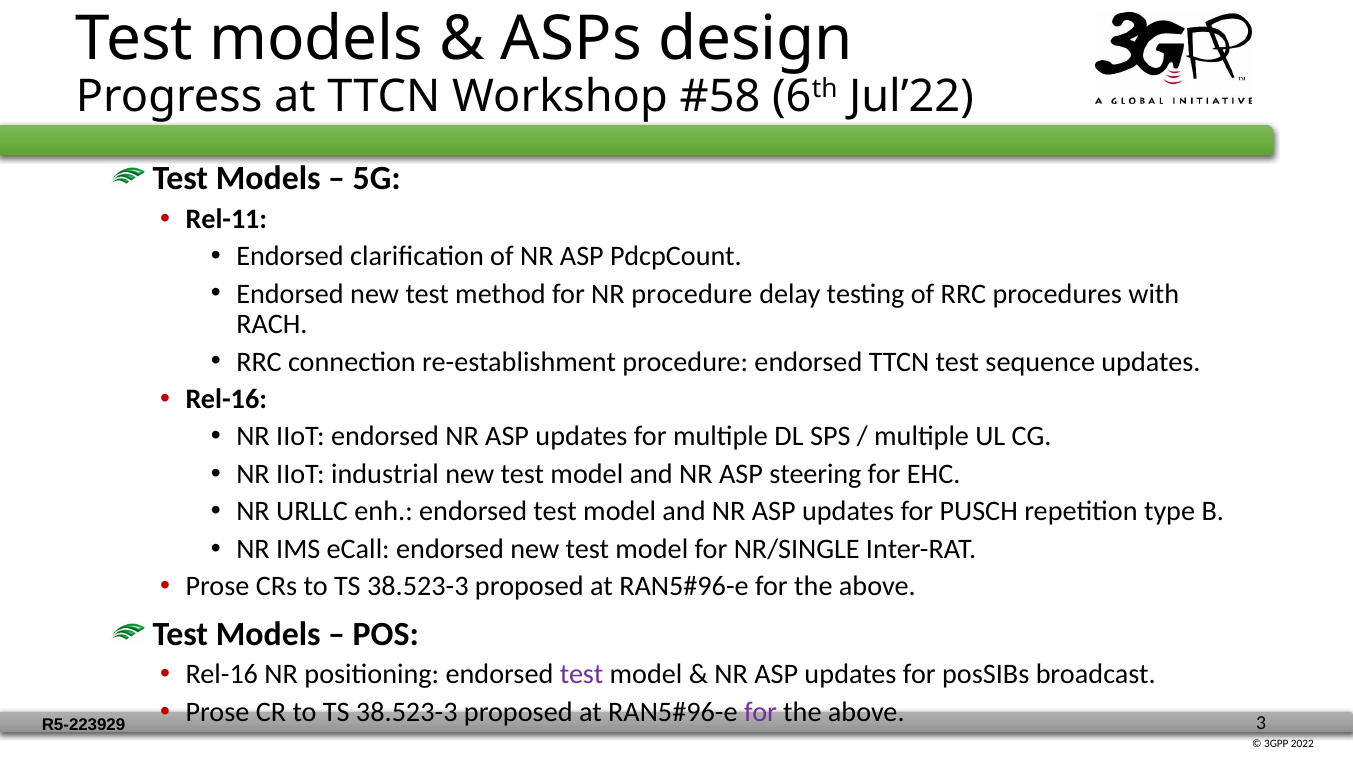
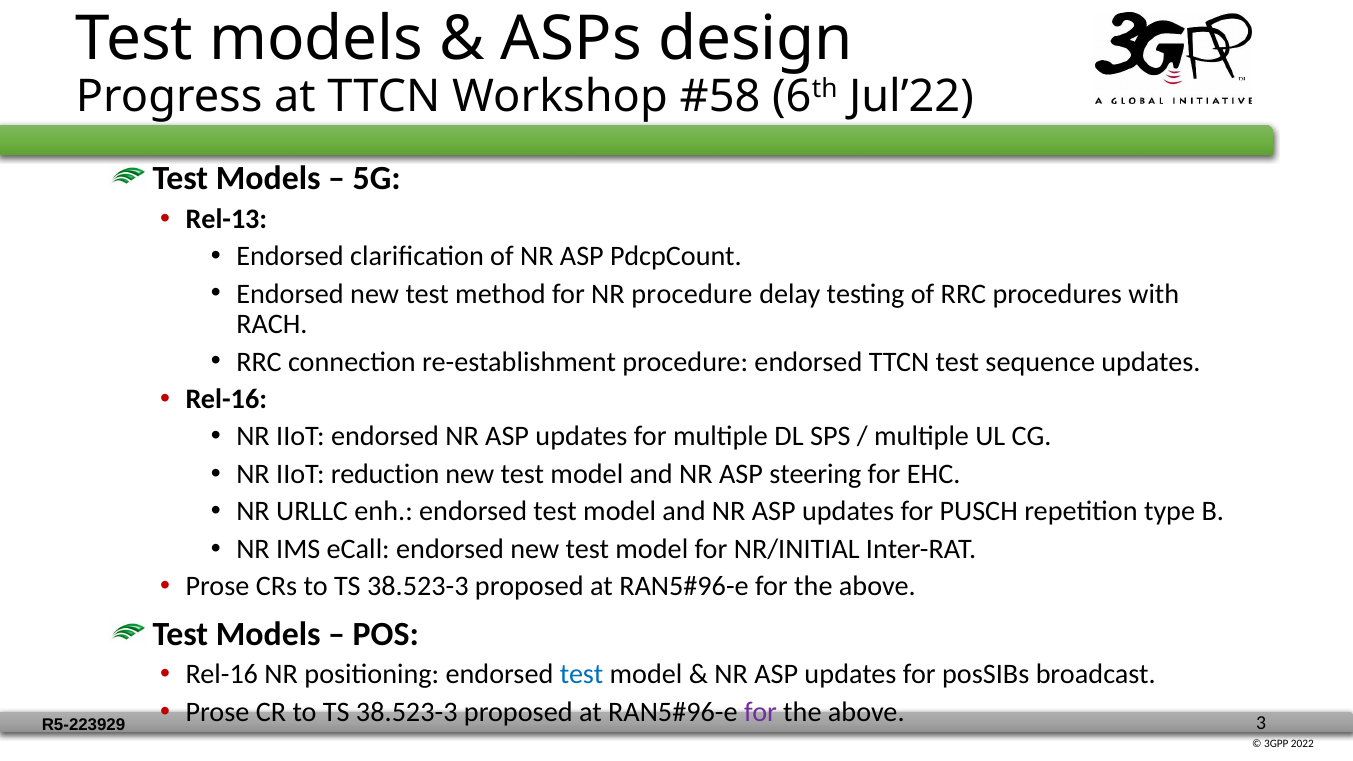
Rel-11: Rel-11 -> Rel-13 (226, 219)
industrial: industrial -> reduction (385, 474)
NR/SINGLE: NR/SINGLE -> NR/INITIAL (797, 549)
test colour: purple -> blue (582, 675)
